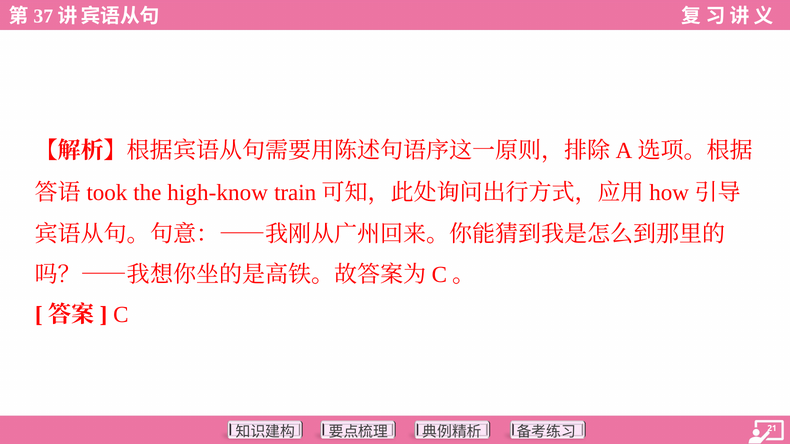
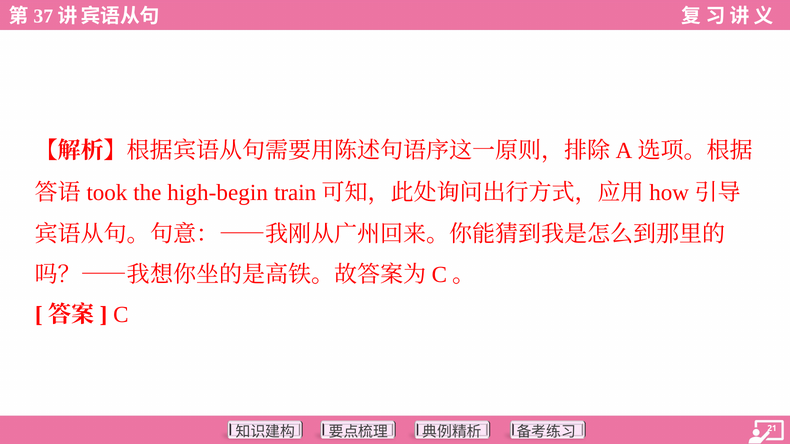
high-know: high-know -> high-begin (218, 193)
